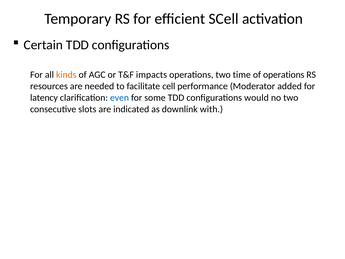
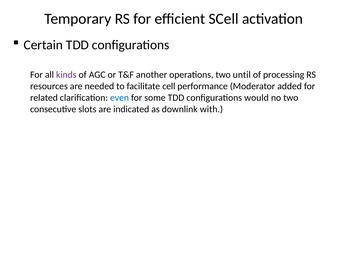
kinds colour: orange -> purple (66, 75)
impacts: impacts -> another (152, 75)
time: time -> until (242, 75)
of operations: operations -> processing (284, 75)
latency: latency -> related (44, 98)
